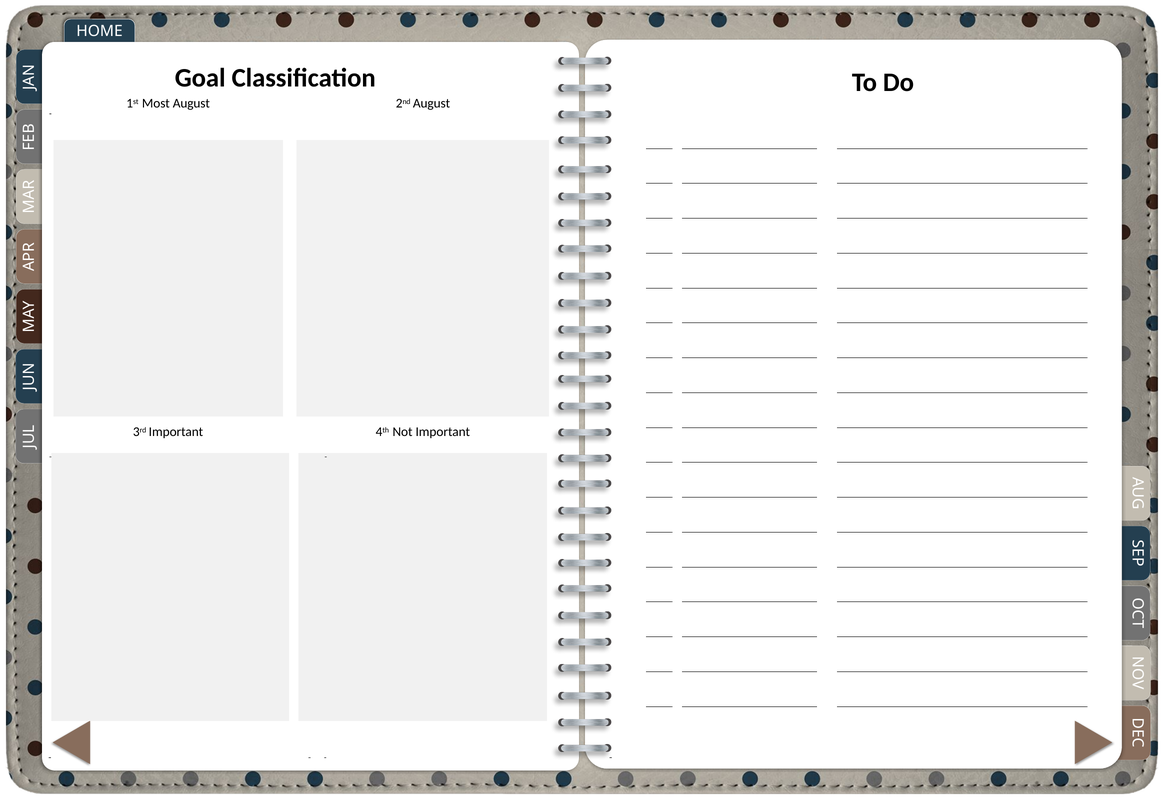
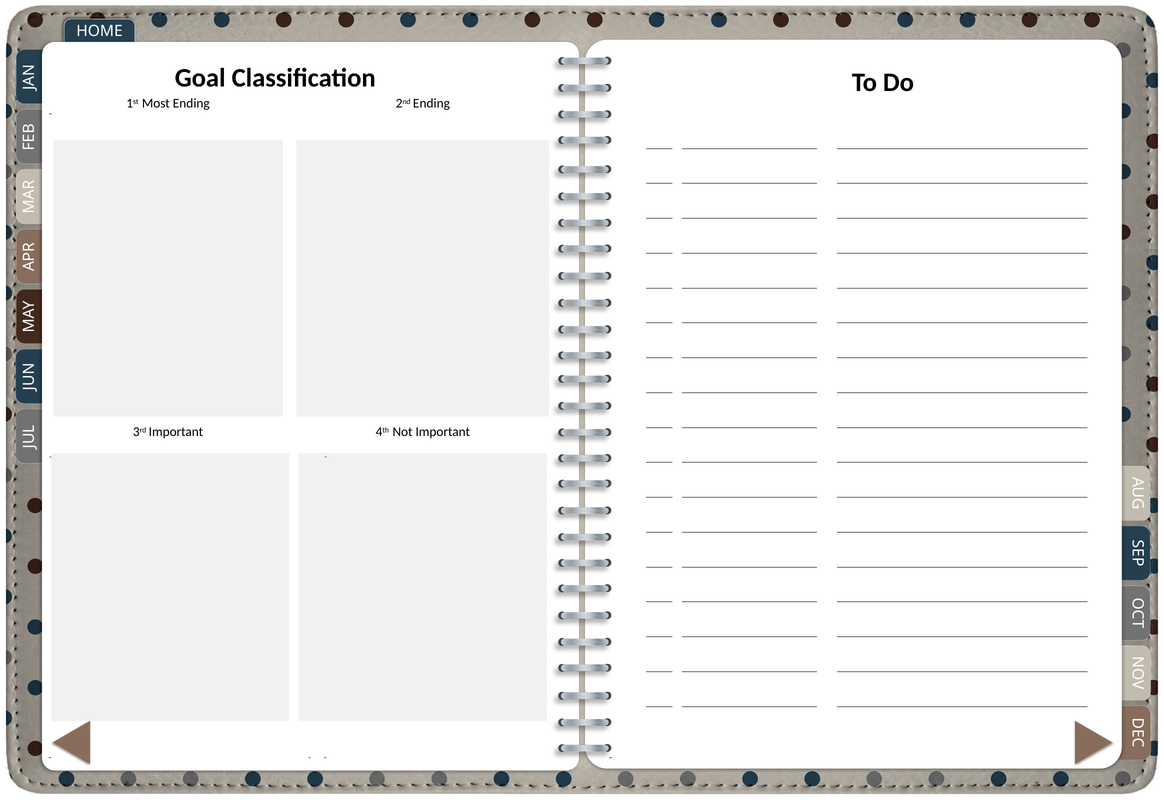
Most August: August -> Ending (191, 103)
2nd August: August -> Ending (431, 103)
